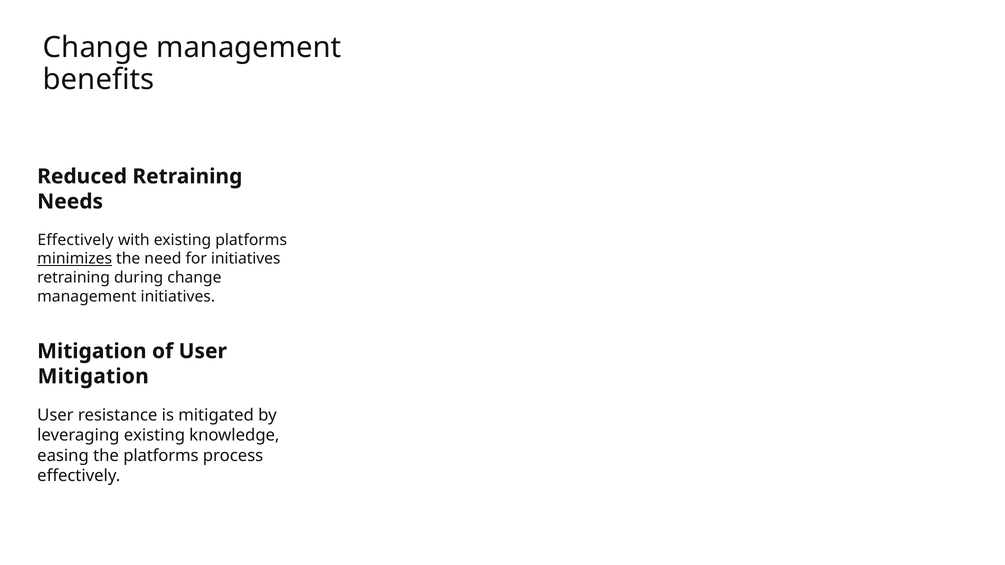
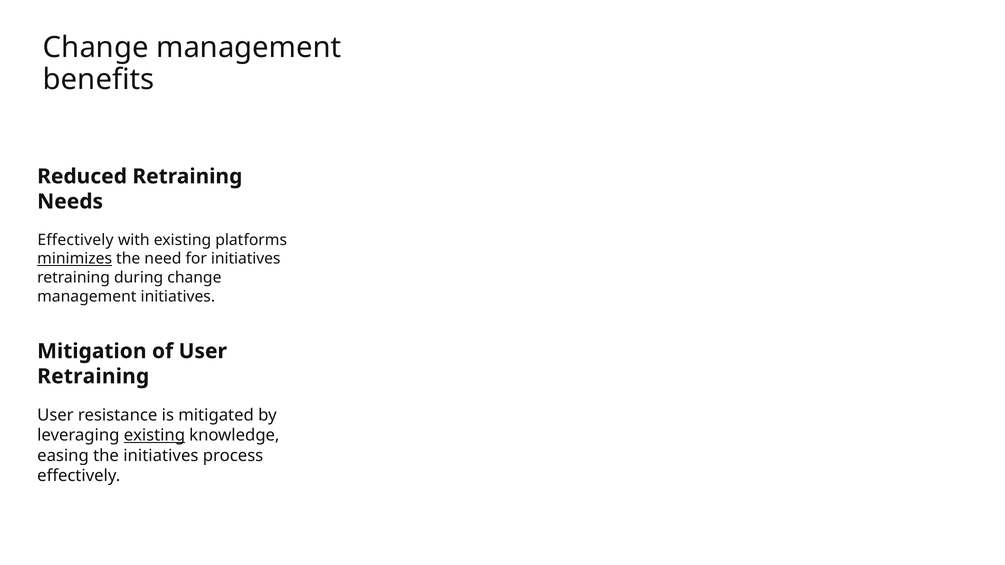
Mitigation: Mitigation -> Retraining (93, 377)
existing underline: none -> present (154, 436)
the platforms: platforms -> initiatives (161, 456)
